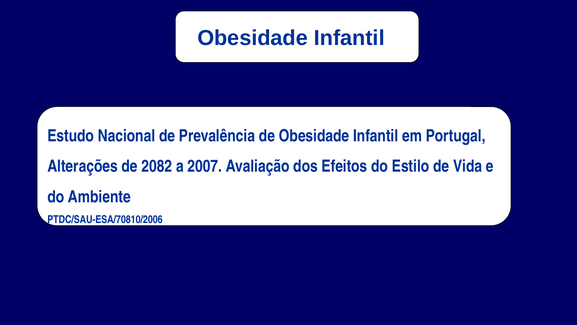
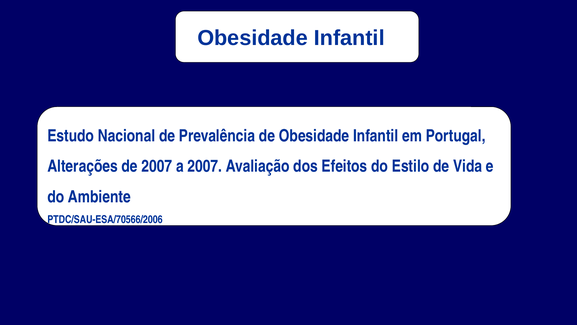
de 2082: 2082 -> 2007 (157, 166)
PTDC/SAU-ESA/70810/2006: PTDC/SAU-ESA/70810/2006 -> PTDC/SAU-ESA/70566/2006 (105, 219)
